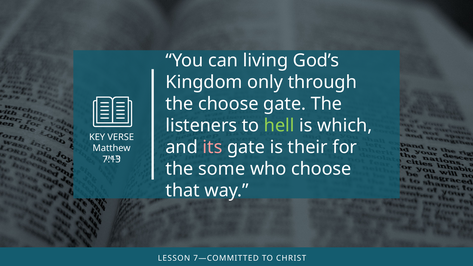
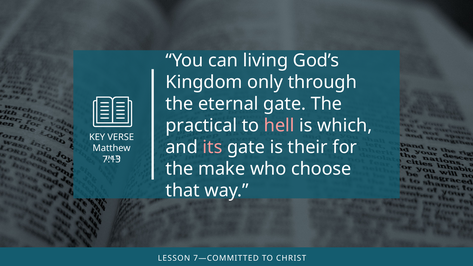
the choose: choose -> eternal (228, 104)
listeners: listeners -> practical (201, 126)
hell colour: light green -> pink (279, 126)
some: some -> make (222, 169)
